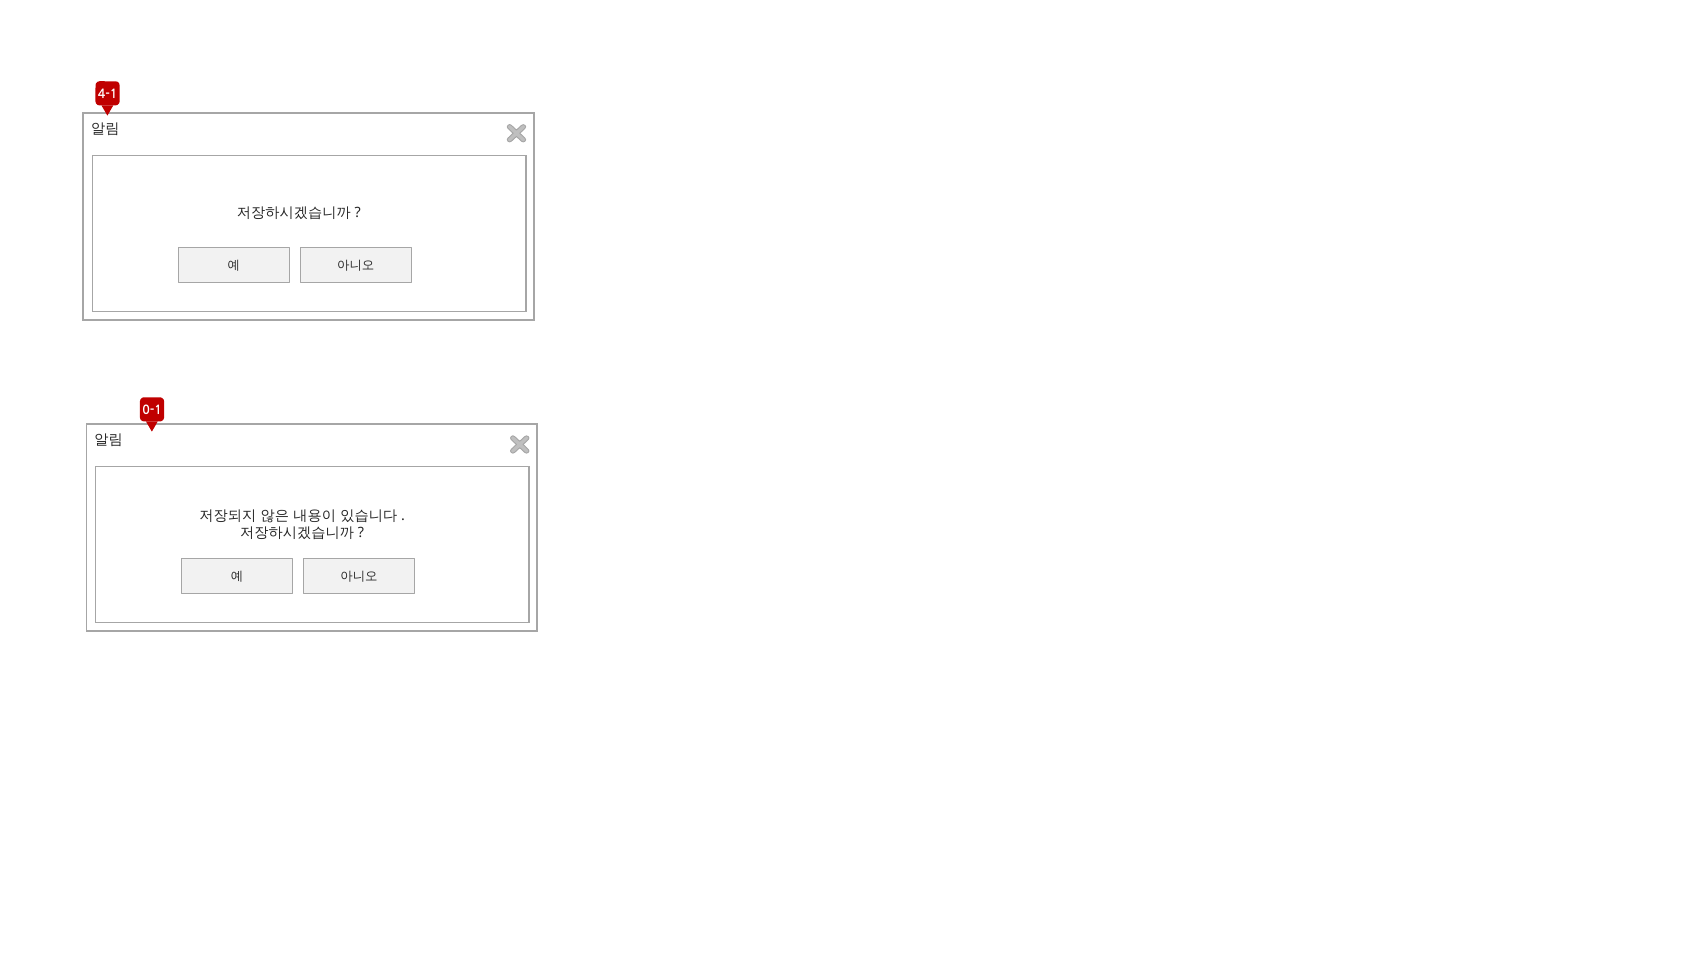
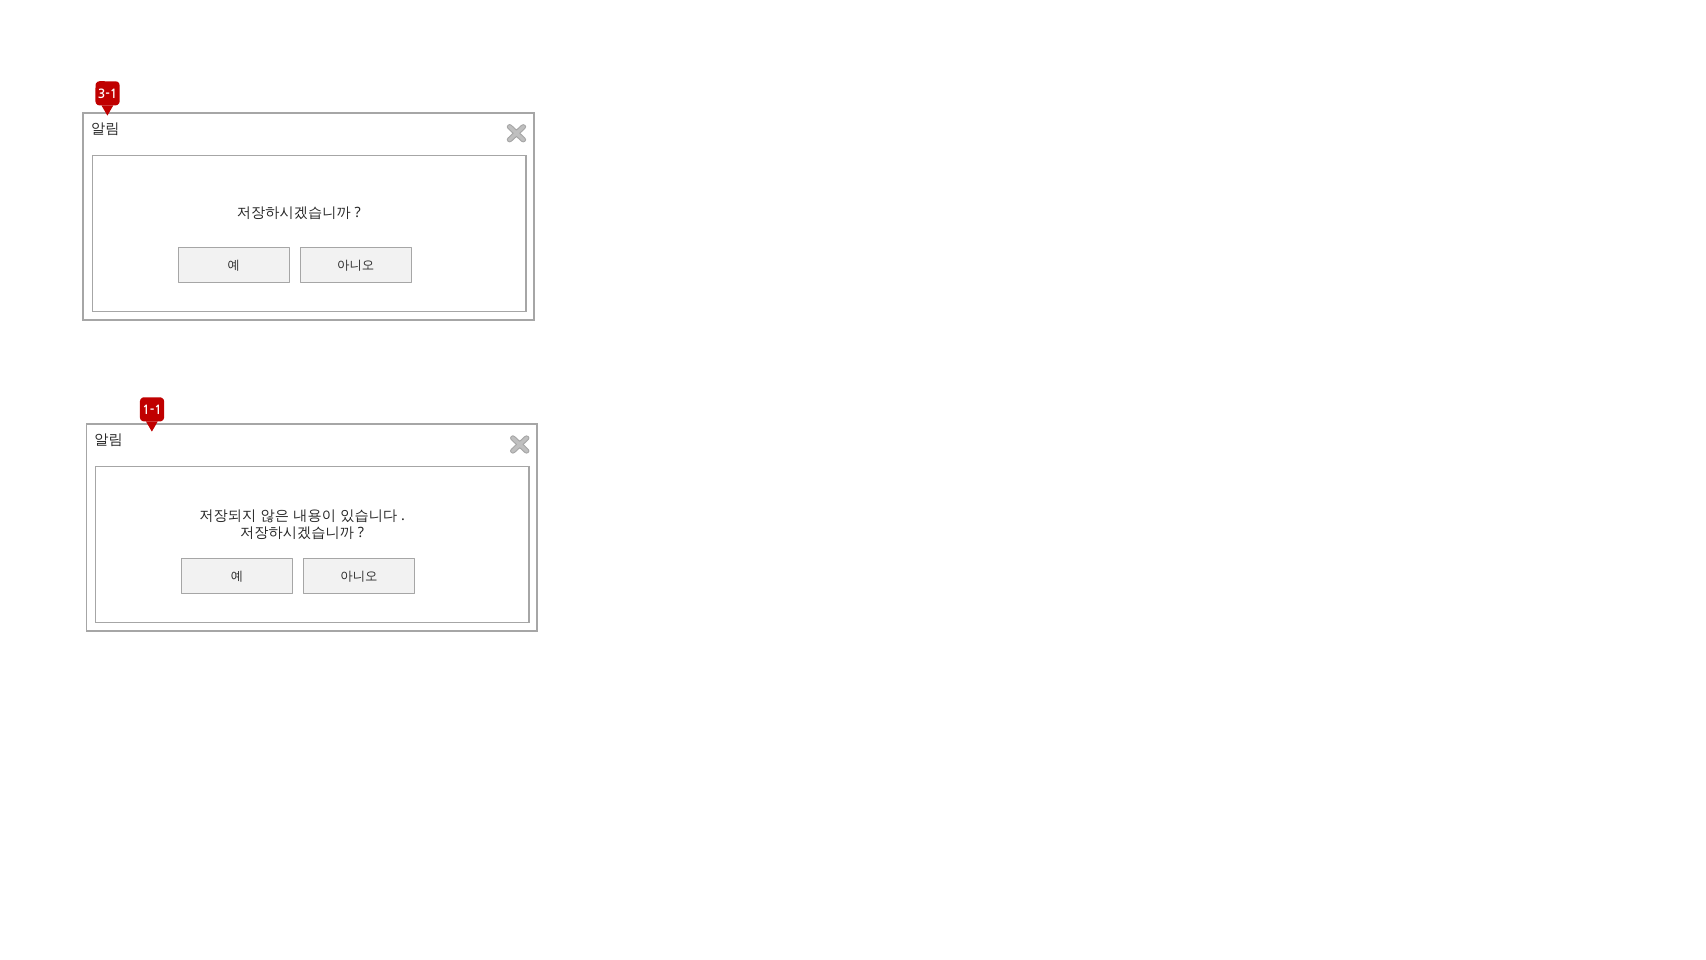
4-1: 4-1 -> 3-1 (108, 94)
0-1: 0-1 -> 1-1 (152, 410)
